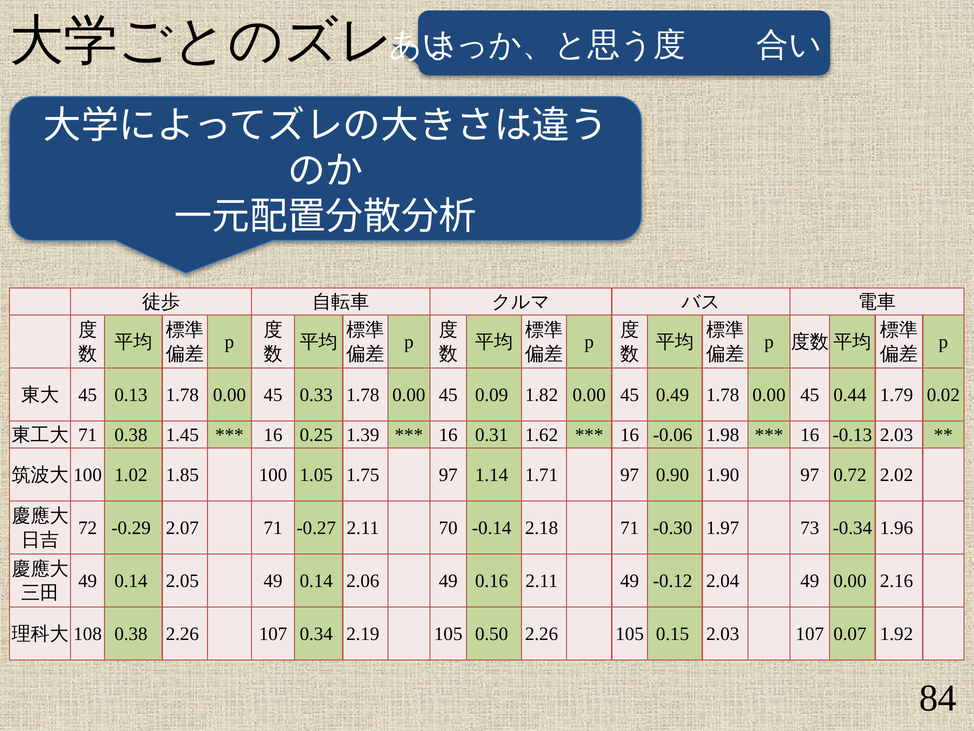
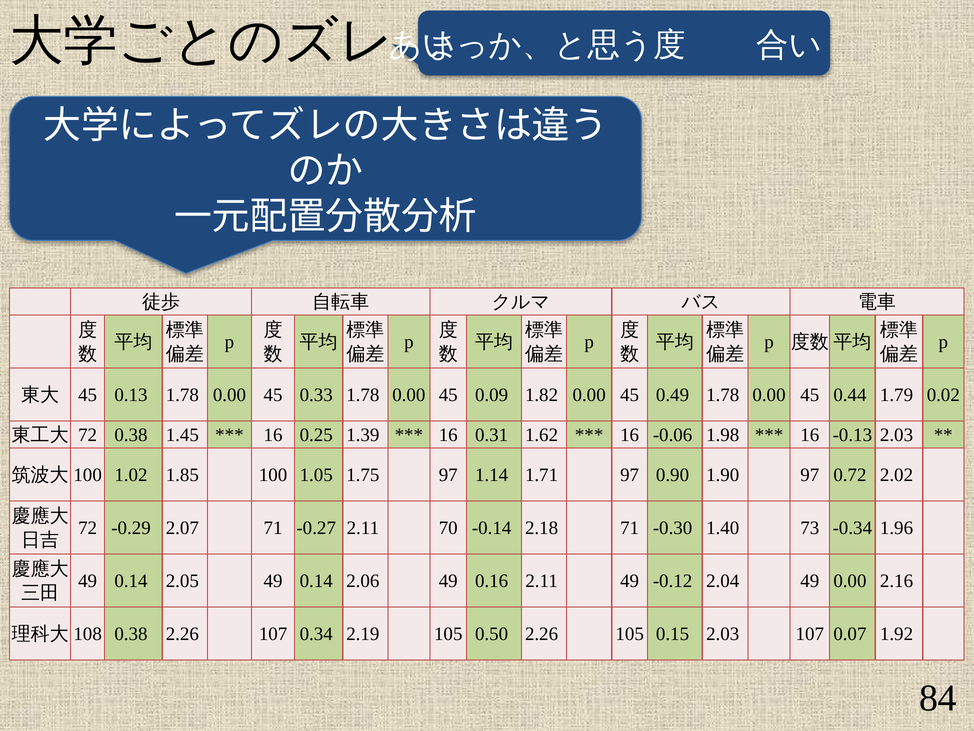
71: 71 -> 72 (88, 435)
1.97: 1.97 -> 1.40 (723, 528)
